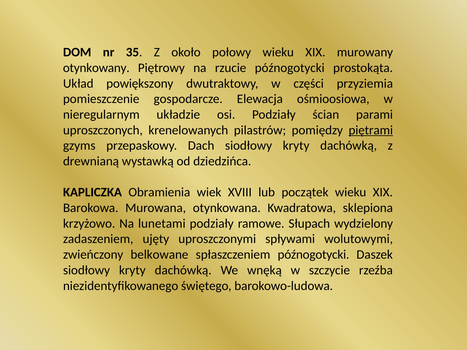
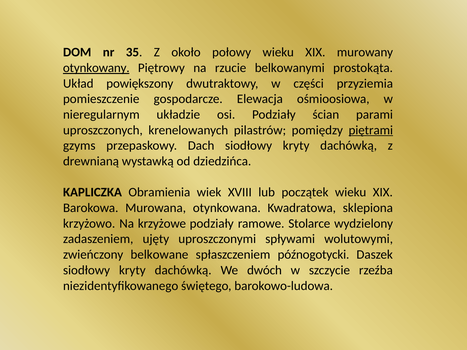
otynkowany underline: none -> present (96, 68)
rzucie późnogotycki: późnogotycki -> belkowanymi (290, 68)
lunetami: lunetami -> krzyżowe (162, 224)
Słupach: Słupach -> Stolarce (309, 224)
wnęką: wnęką -> dwóch (264, 270)
